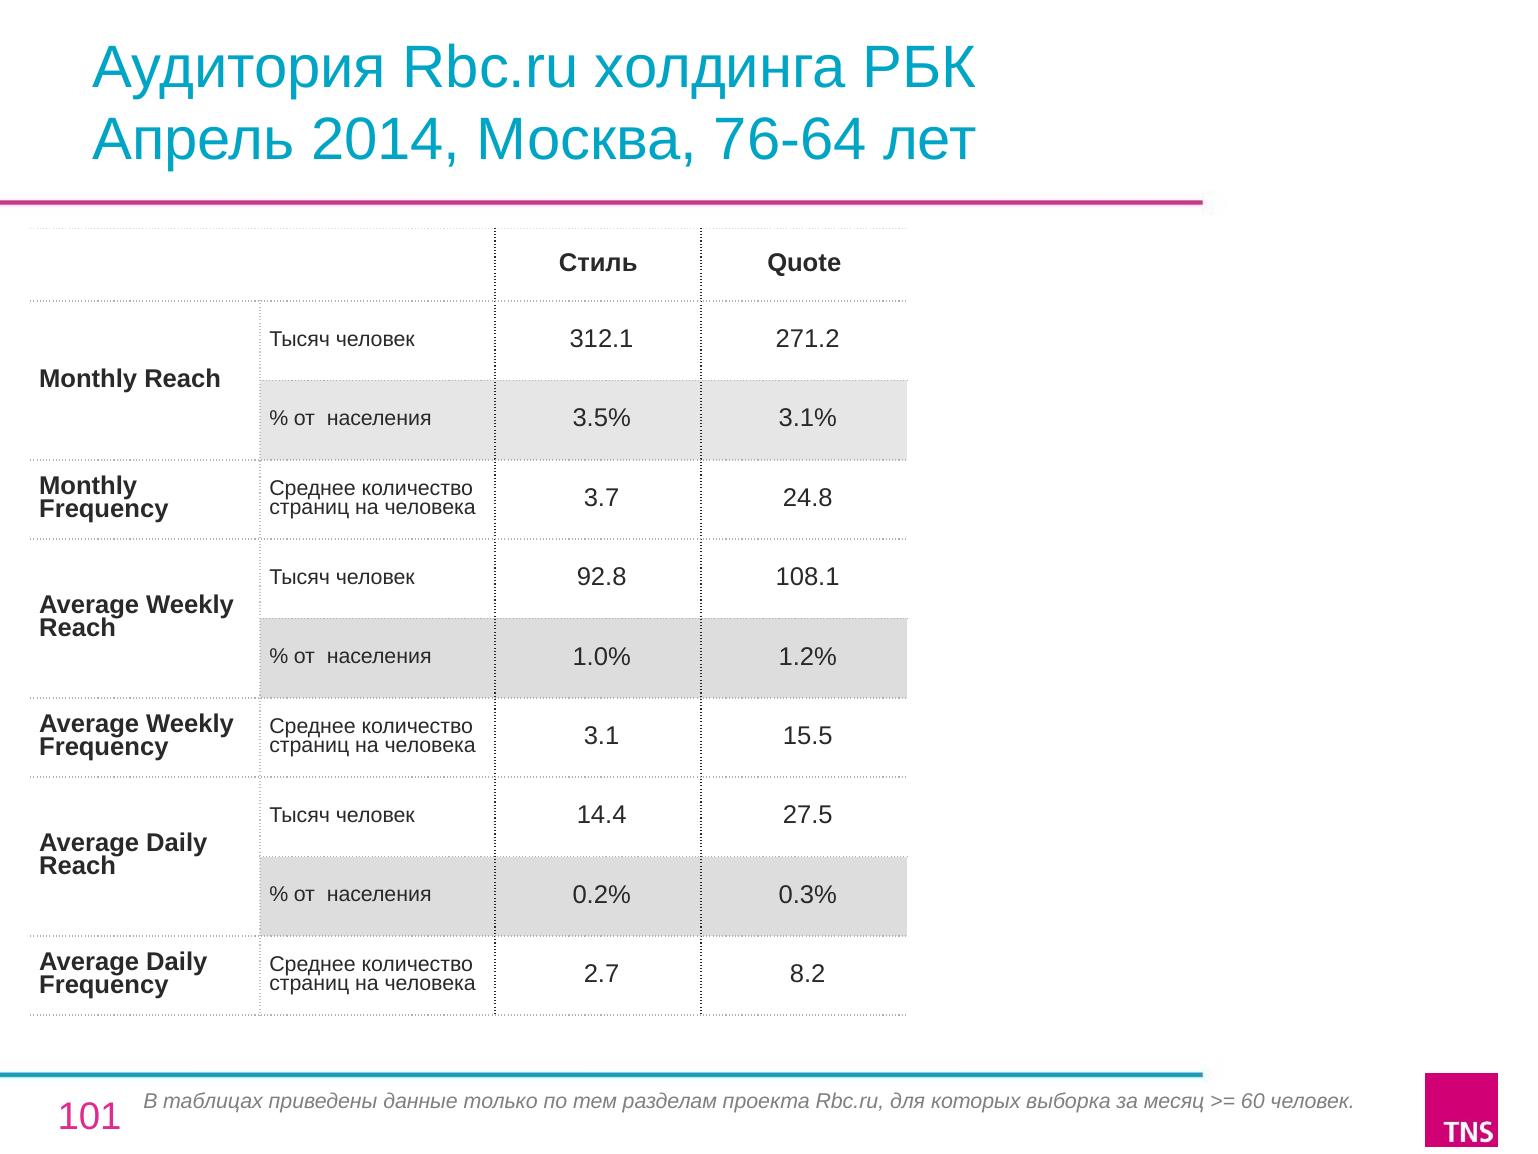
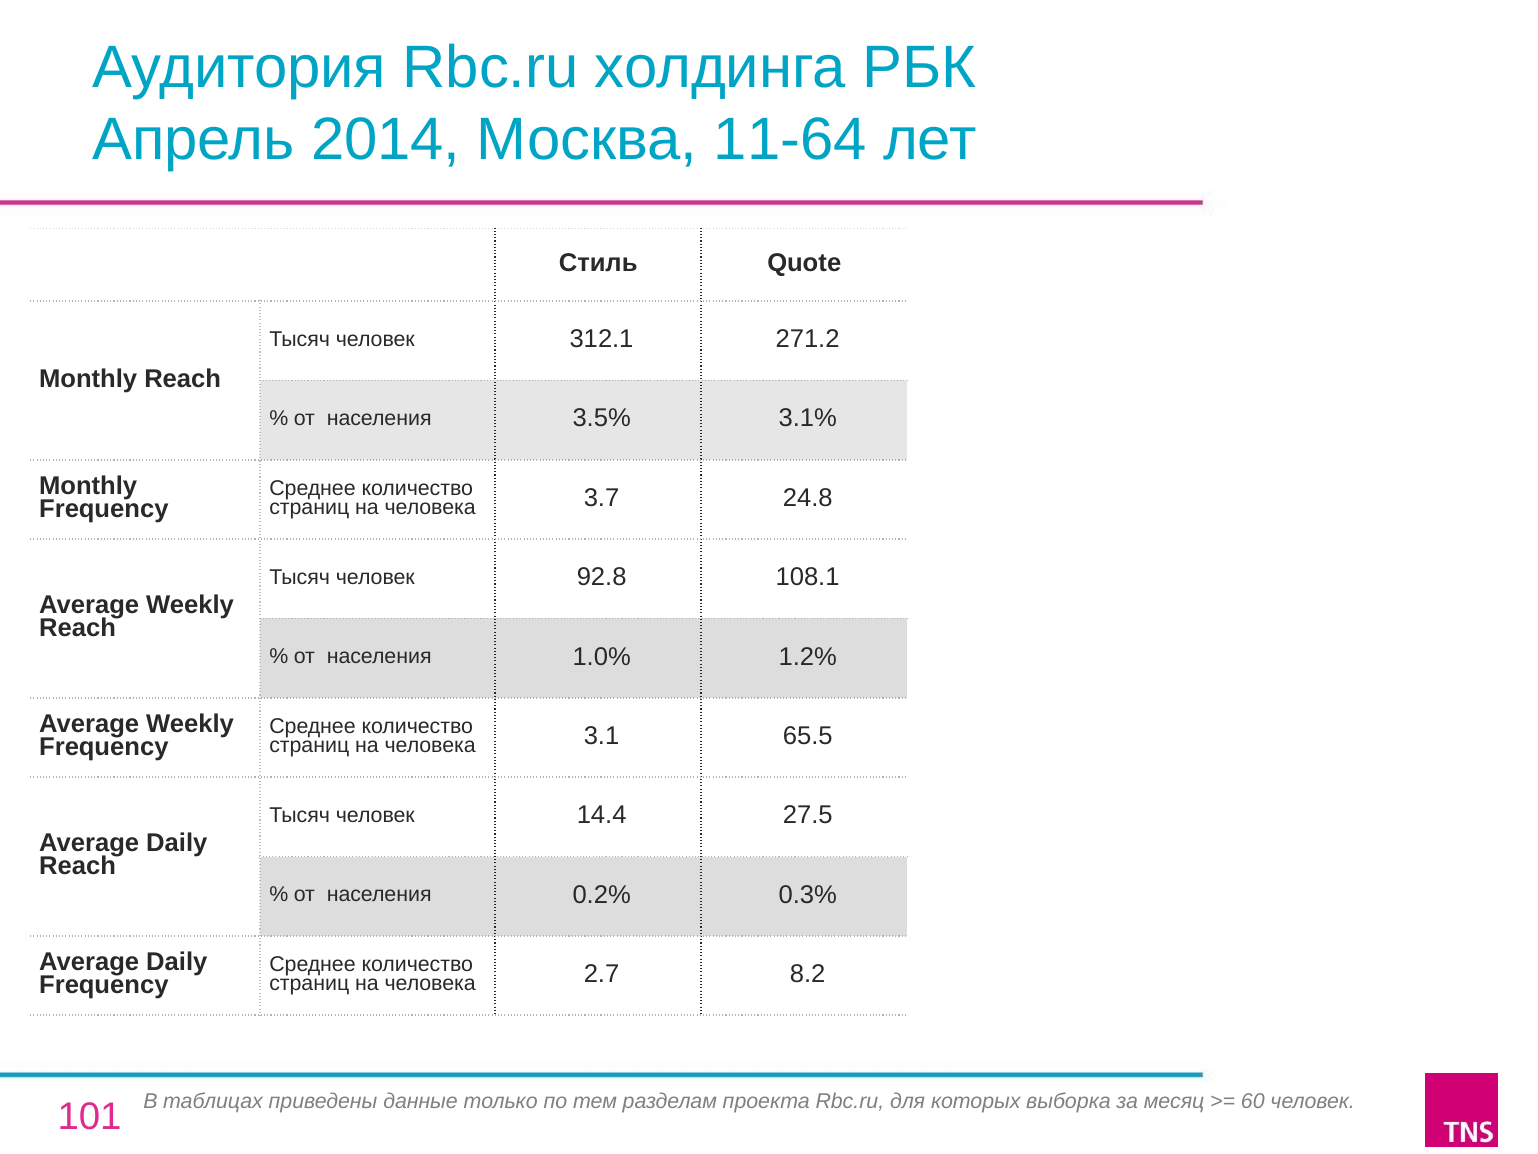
76-64: 76-64 -> 11-64 (790, 140)
15.5: 15.5 -> 65.5 (808, 736)
